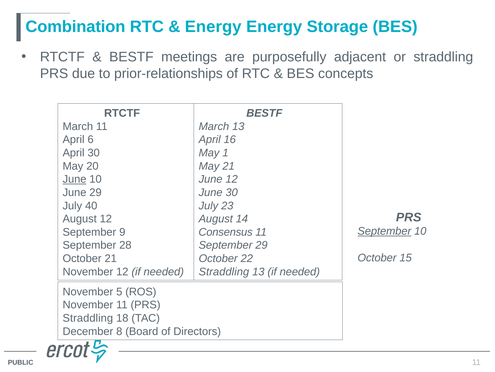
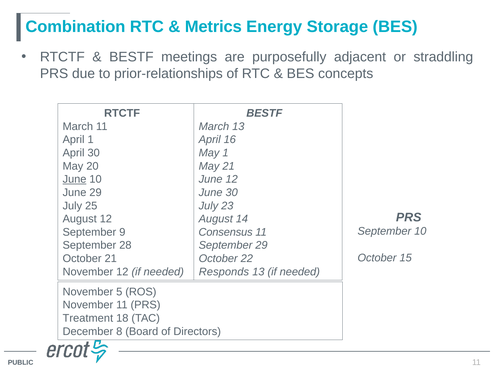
Energy: Energy -> Metrics (213, 27)
April 6: 6 -> 1 (91, 139)
40: 40 -> 25 (91, 205)
September underline: present -> none (384, 231)
Straddling: Straddling -> Responds (224, 271)
Straddling: Straddling -> Treatment (88, 318)
